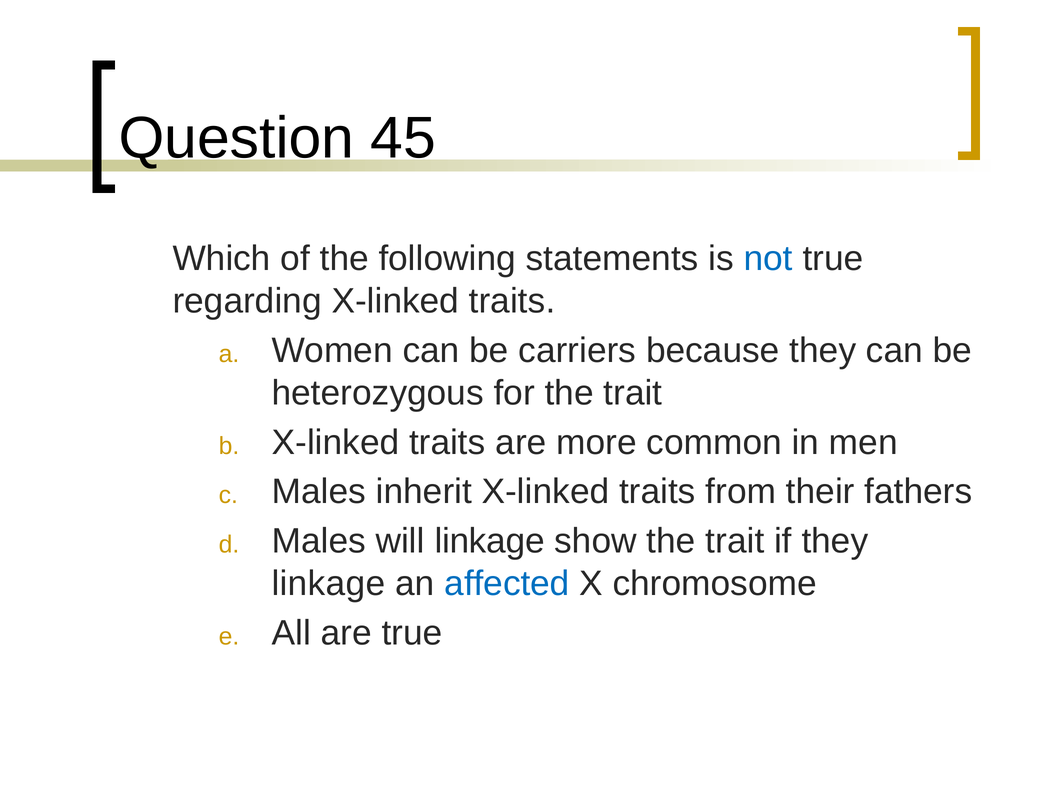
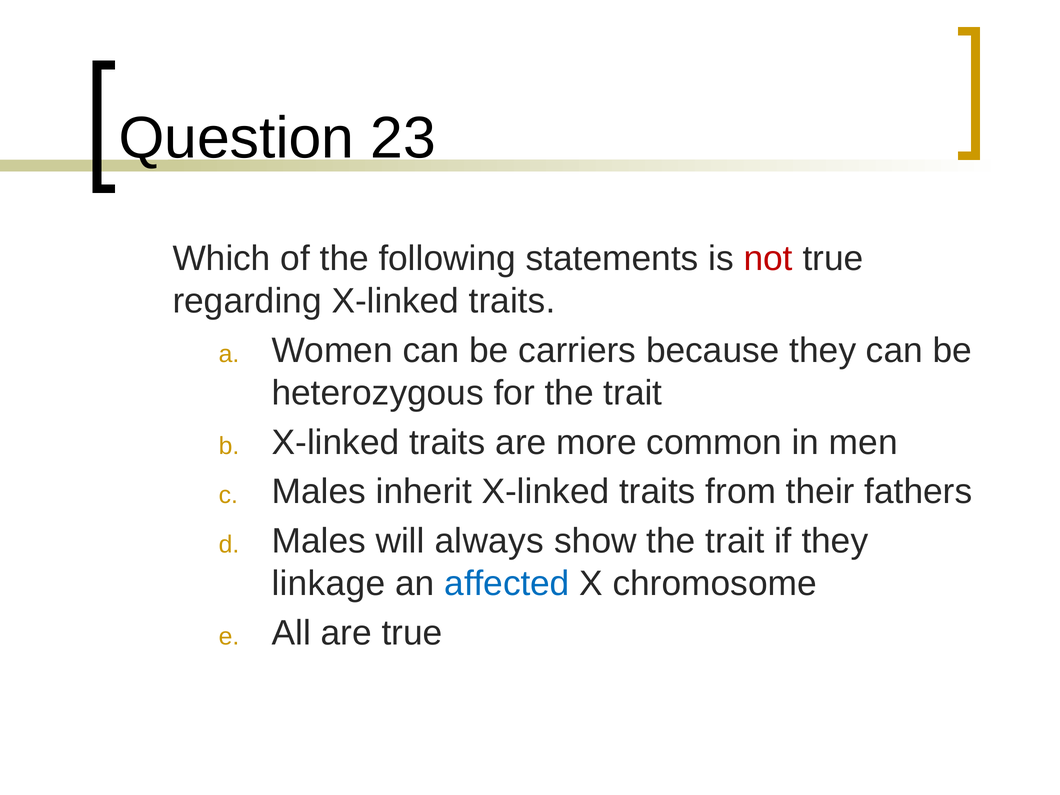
45: 45 -> 23 (403, 138)
not colour: blue -> red (768, 259)
will linkage: linkage -> always (489, 541)
